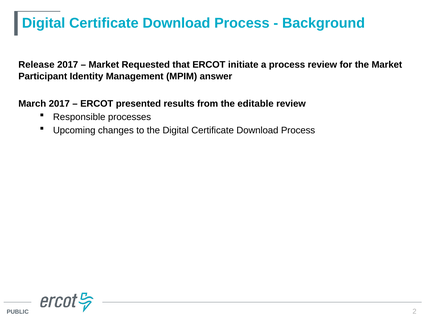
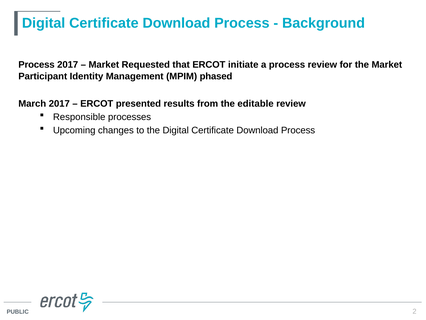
Release: Release -> Process (37, 65)
answer: answer -> phased (216, 76)
